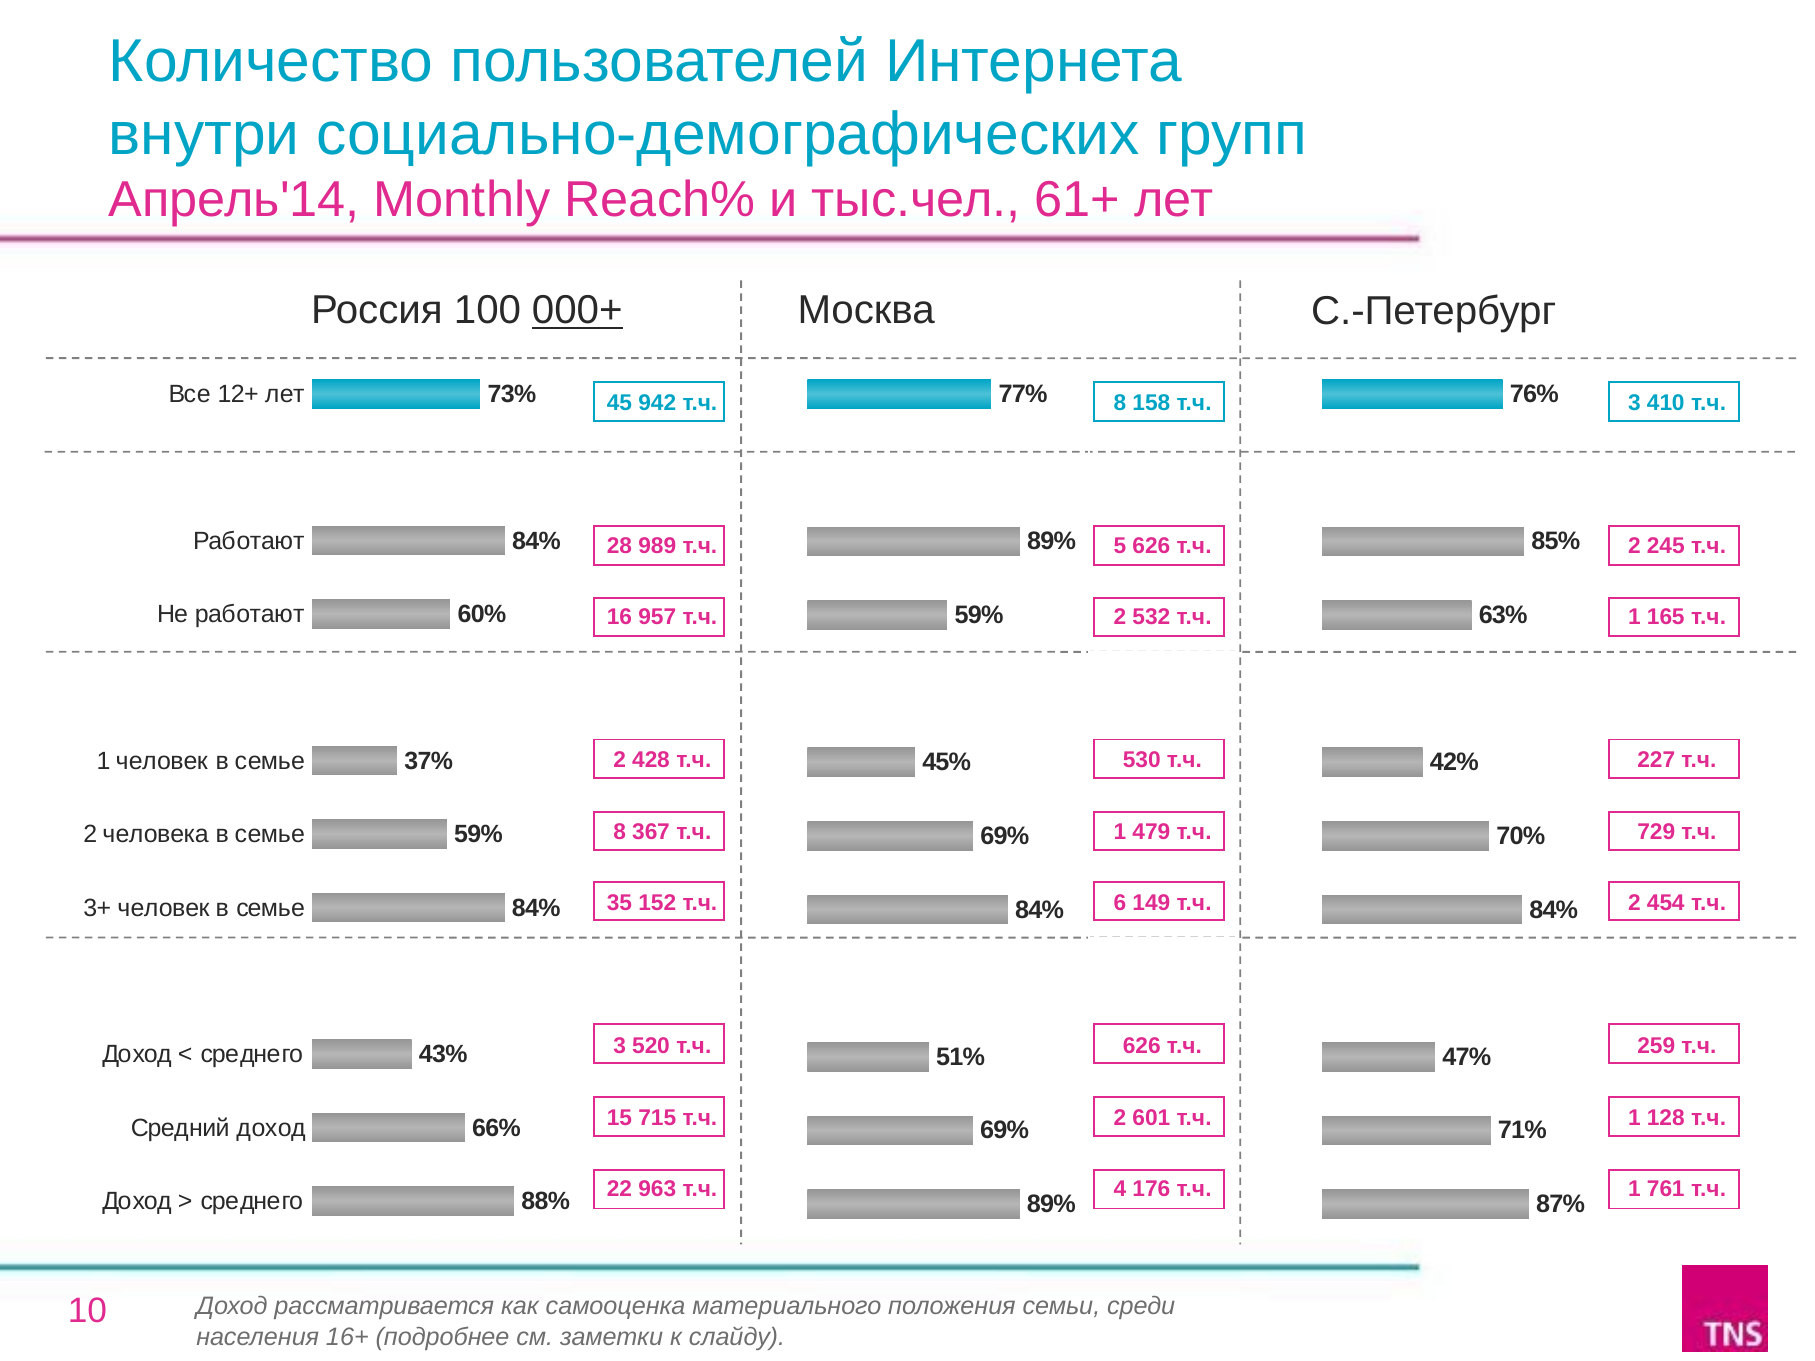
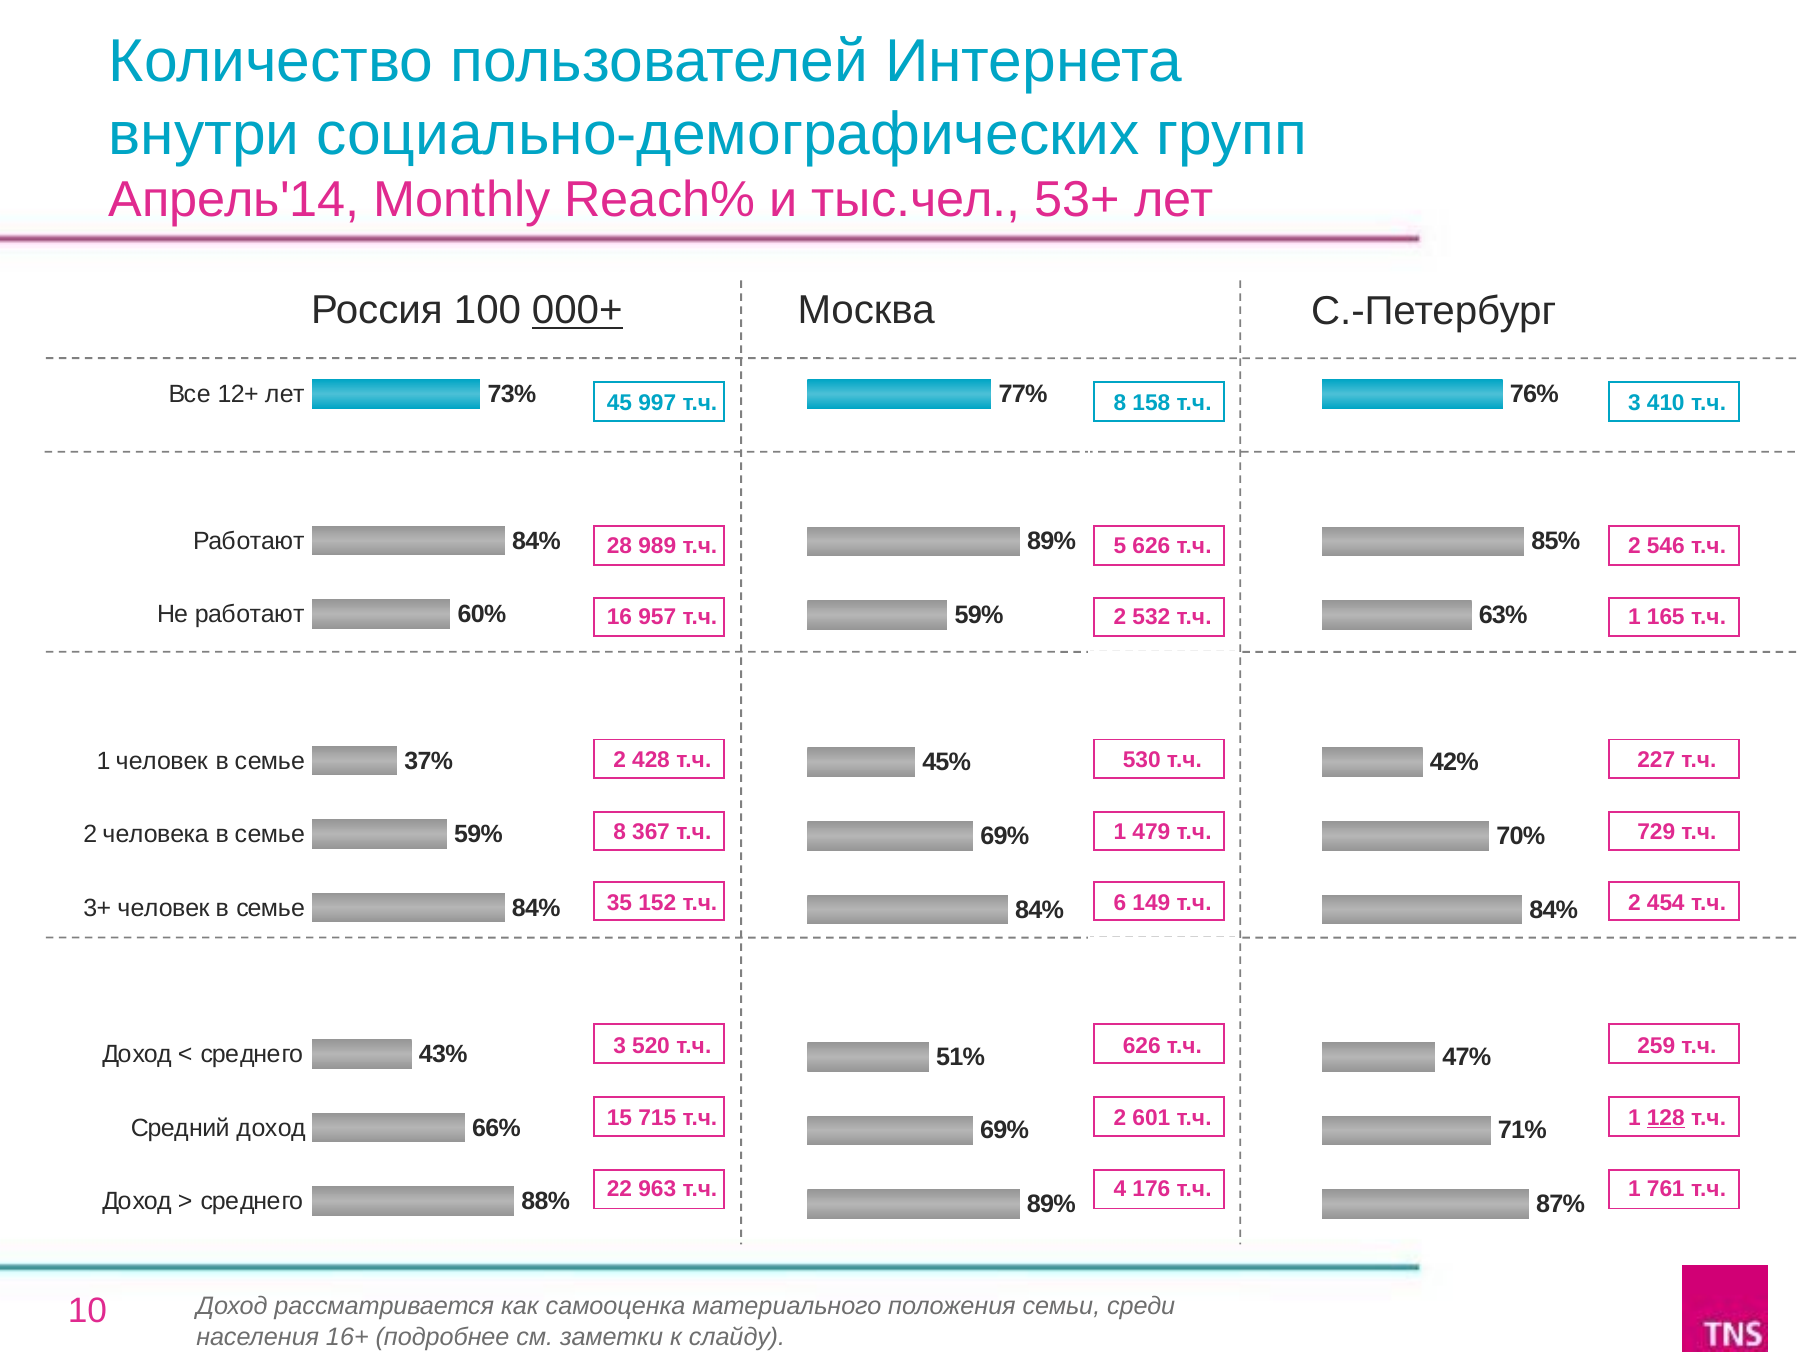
61+: 61+ -> 53+ (1077, 200)
942: 942 -> 997 (657, 403)
245: 245 -> 546 (1666, 546)
128 underline: none -> present (1666, 1118)
